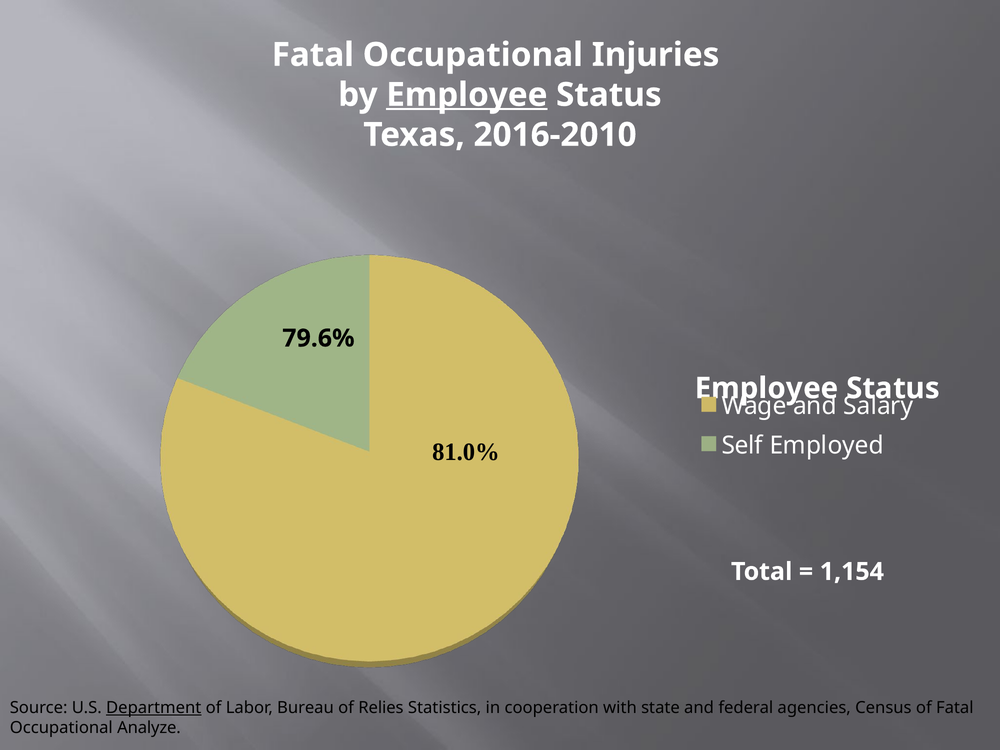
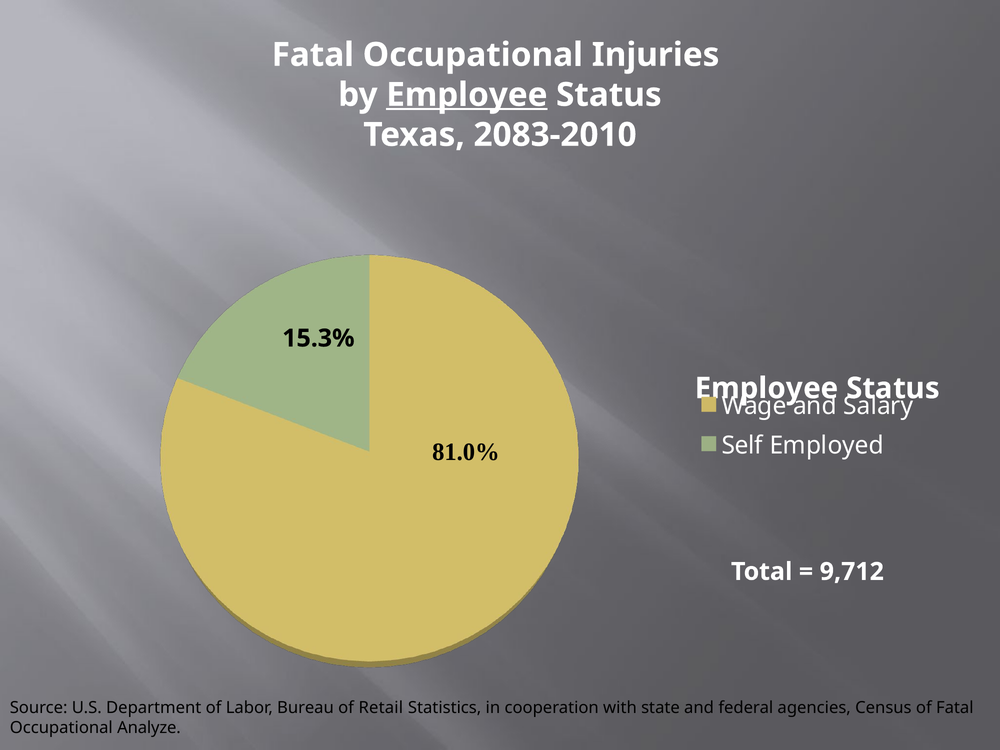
2016-2010: 2016-2010 -> 2083-2010 (555, 135)
79.6%: 79.6% -> 15.3% (318, 338)
1,154: 1,154 -> 9,712 (852, 572)
Department underline: present -> none (154, 708)
Relies: Relies -> Retail (381, 708)
